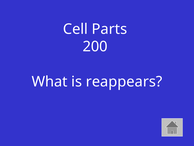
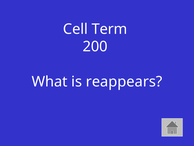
Parts: Parts -> Term (109, 29)
